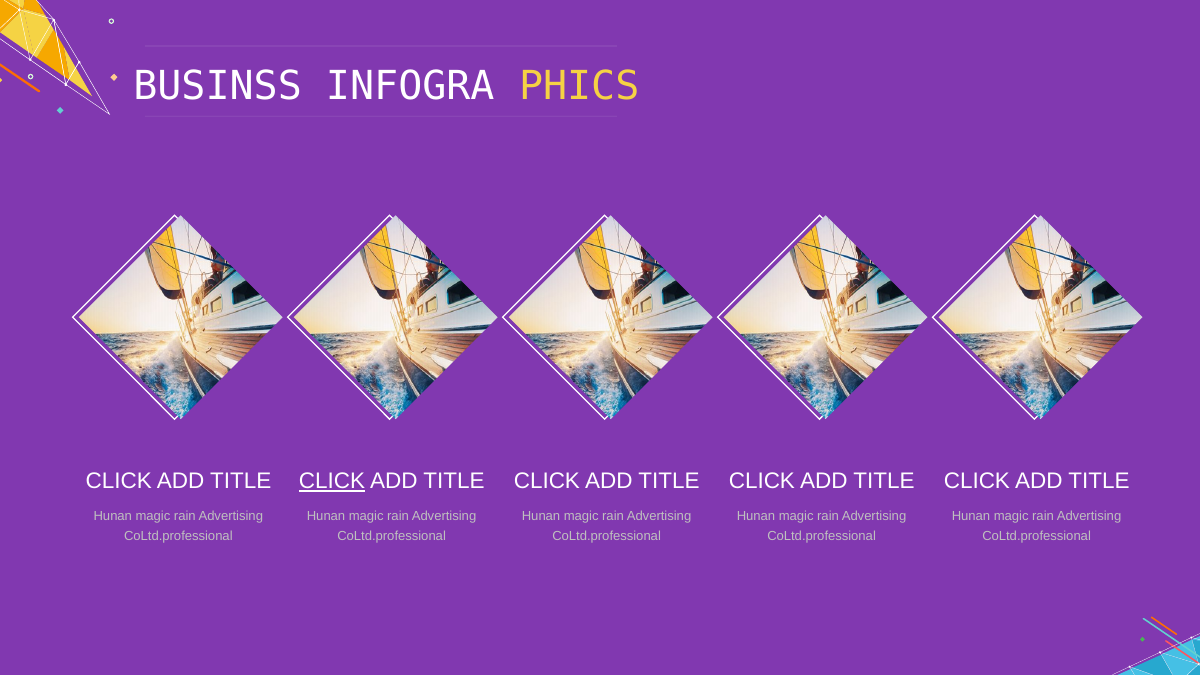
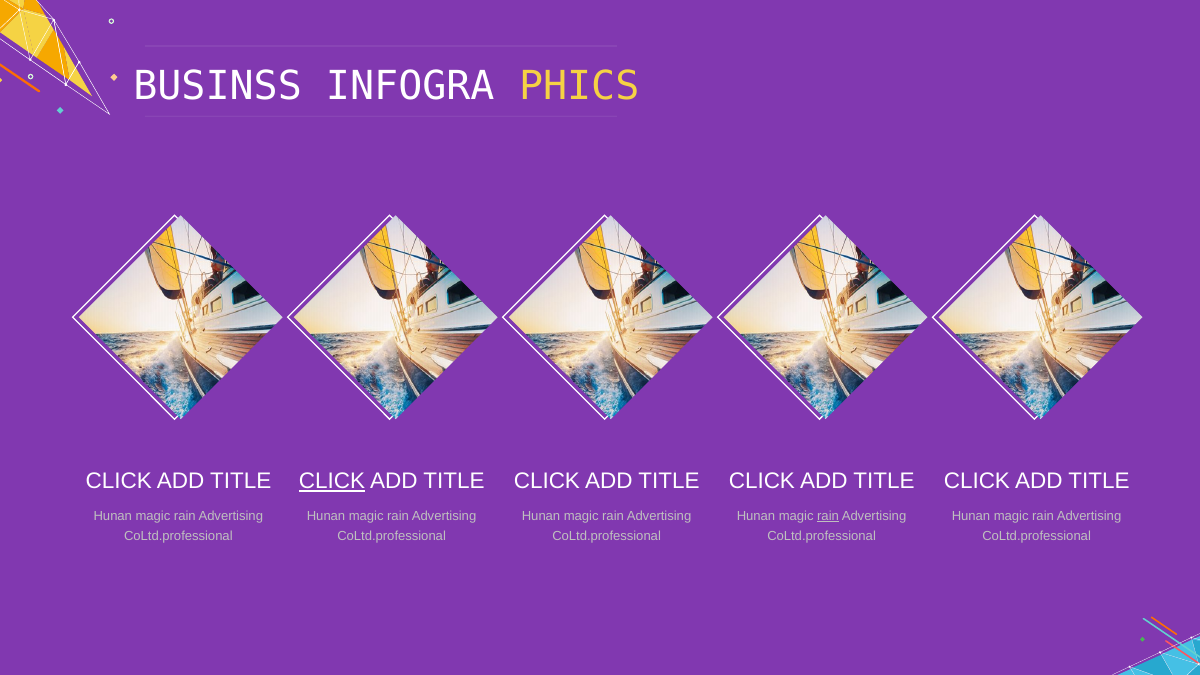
rain underline: none -> present (828, 516)
